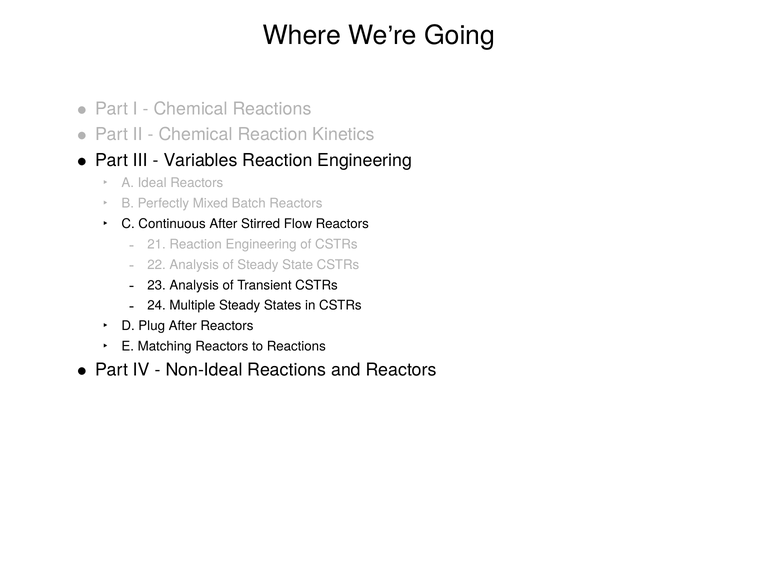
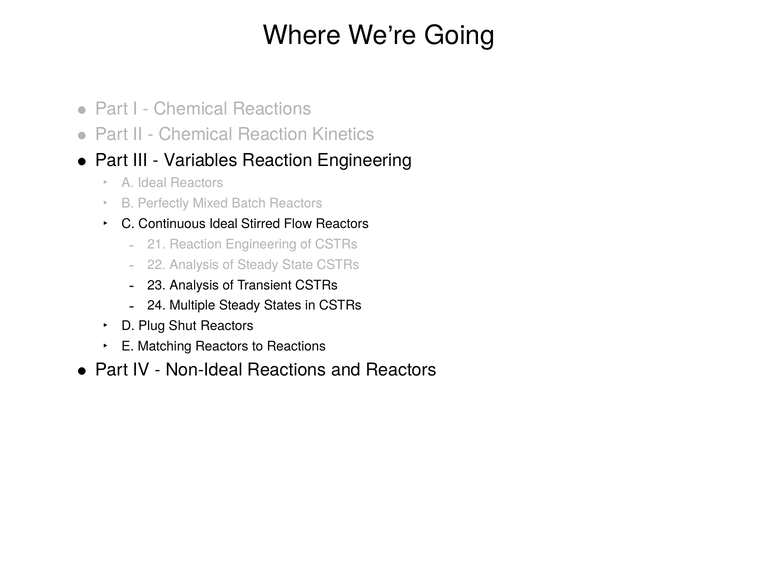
Continuous After: After -> Ideal (223, 224)
Plug After: After -> Shut (183, 326)
